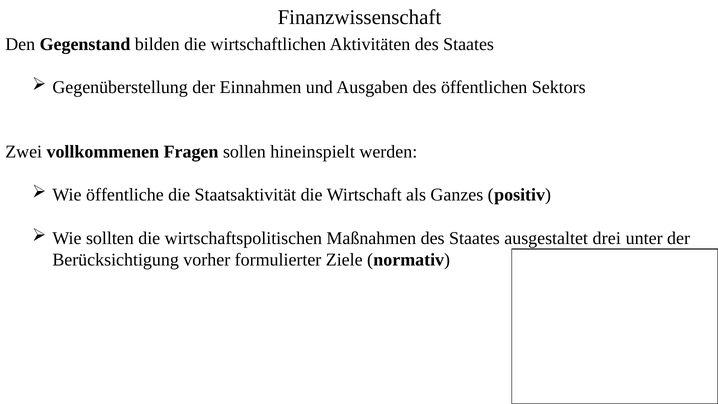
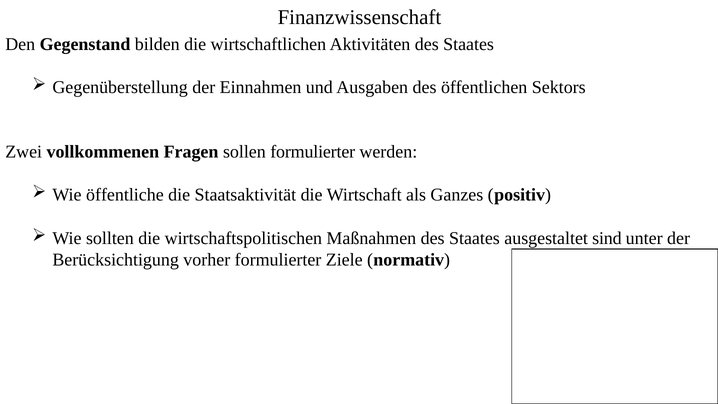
sollen hineinspielt: hineinspielt -> formulierter (313, 152)
drei: drei -> sind (607, 238)
